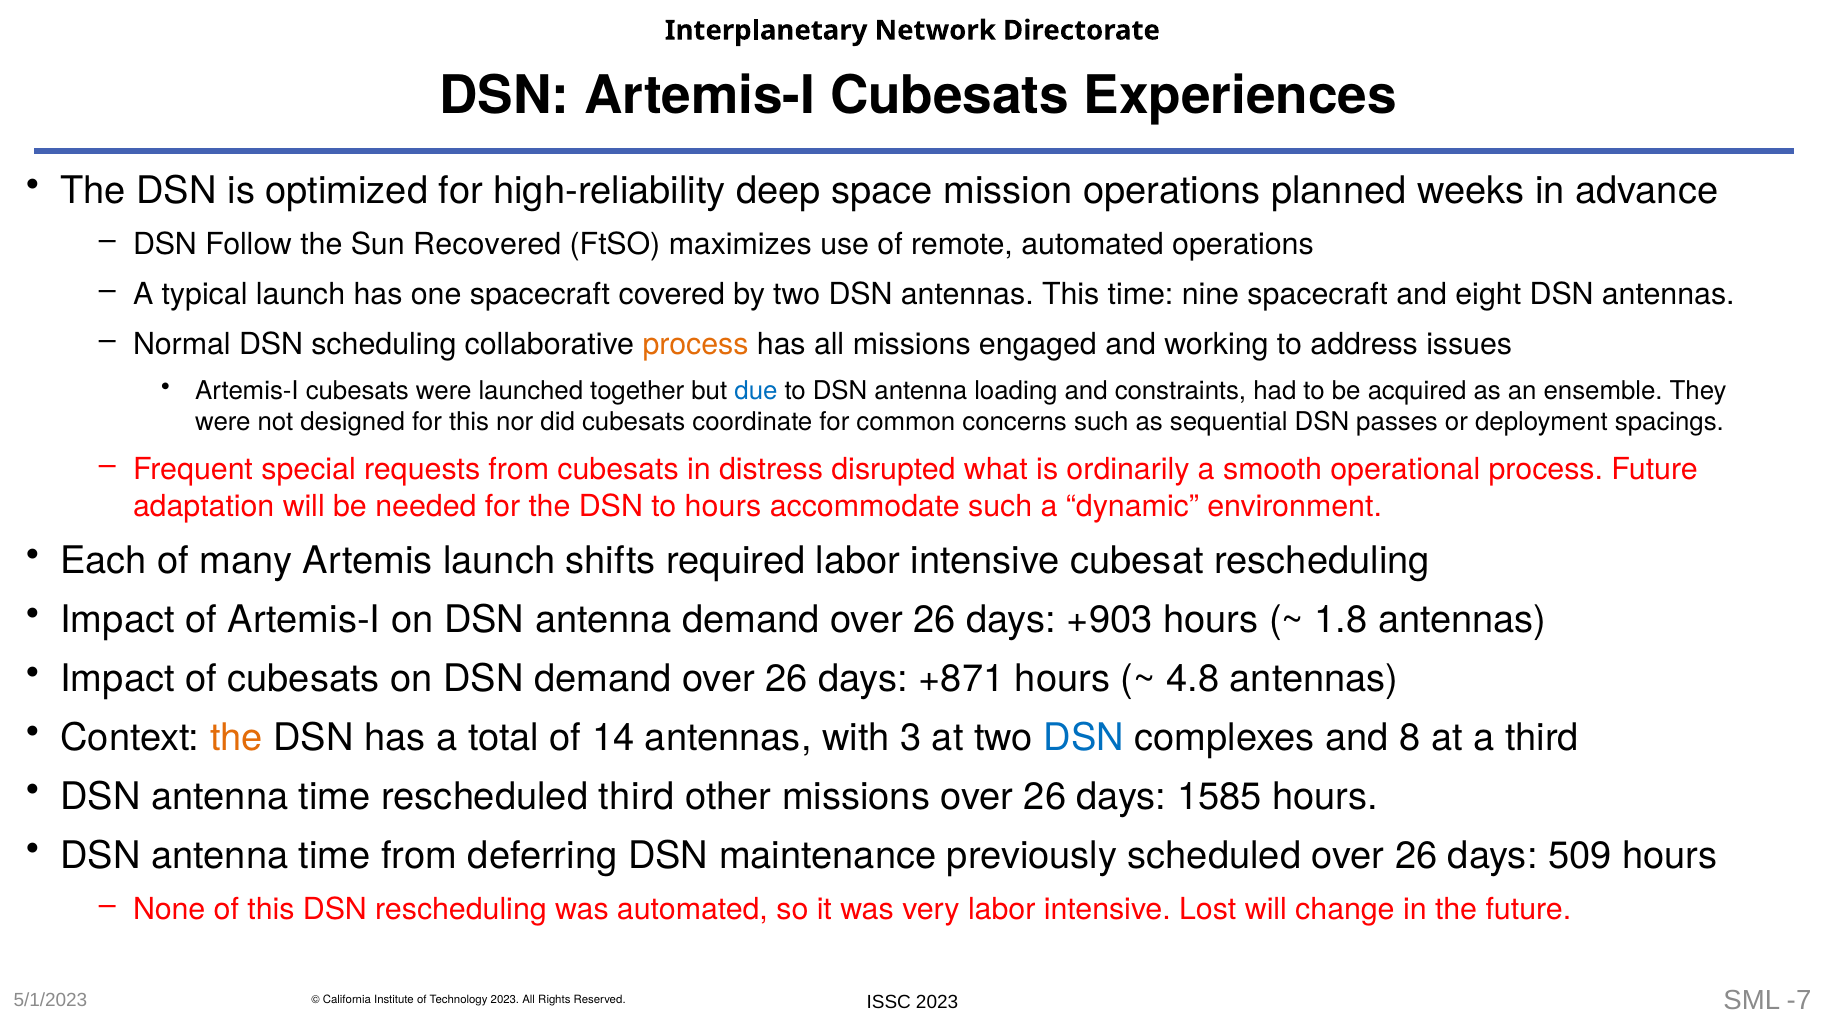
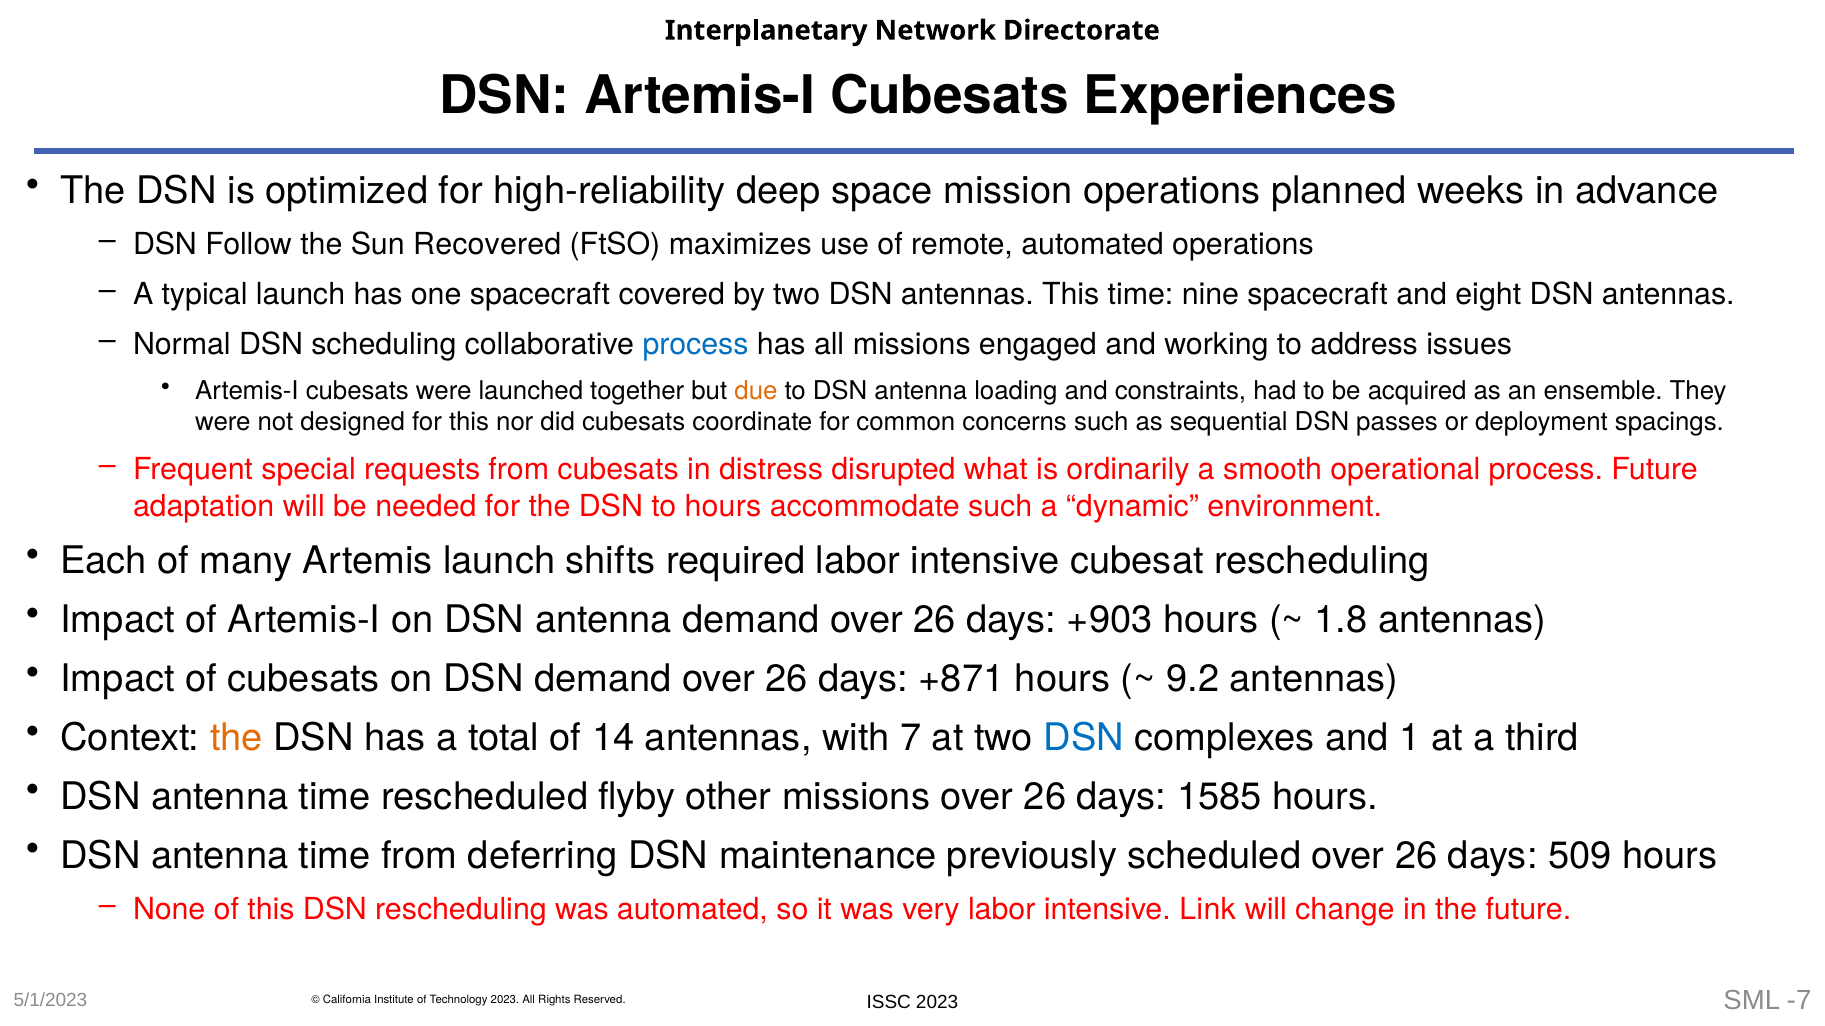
process colour: orange -> blue (696, 345)
due colour: blue -> orange (756, 391)
4.8: 4.8 -> 9.2 (1193, 679)
3: 3 -> 7 (911, 738)
8: 8 -> 1 (1410, 738)
rescheduled third: third -> flyby (637, 797)
Lost: Lost -> Link (1208, 910)
